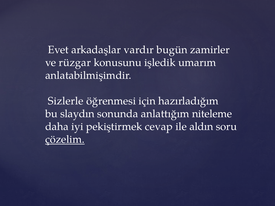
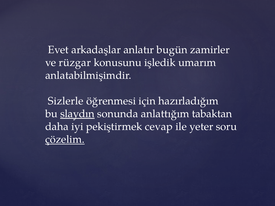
vardır: vardır -> anlatır (139, 50)
slaydın underline: none -> present (77, 114)
niteleme: niteleme -> tabaktan (212, 114)
aldın: aldın -> yeter (201, 127)
